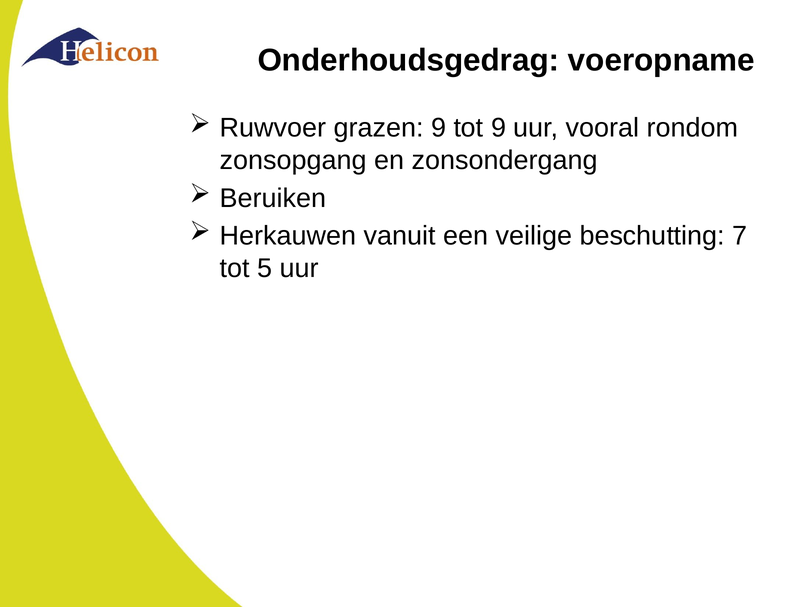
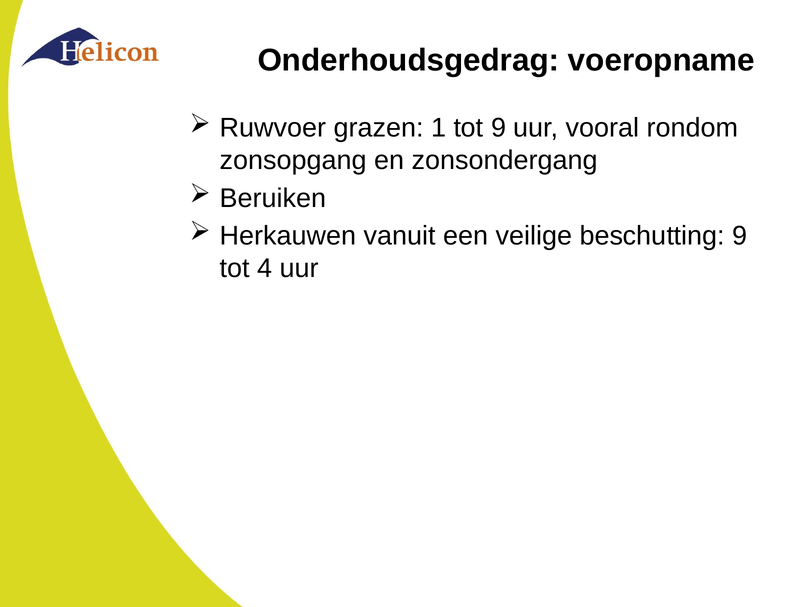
grazen 9: 9 -> 1 (439, 128)
beschutting 7: 7 -> 9 (740, 236)
5: 5 -> 4 (265, 268)
